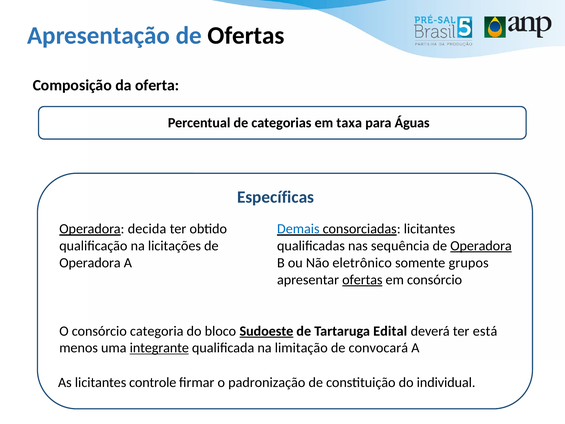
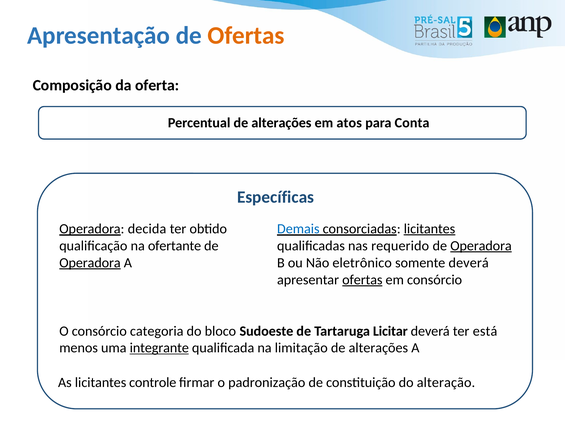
Ofertas colour: black -> orange (246, 36)
Percentual de categorias: categorias -> alterações (281, 123)
taxa: taxa -> atos (349, 123)
Águas: Águas -> Conta (412, 123)
licitantes underline: none -> present (430, 229)
licitações: licitações -> ofertante (175, 246)
sequência: sequência -> requerido (400, 246)
Operadora underline: none -> present (90, 263)
somente grupos: grupos -> deverá (469, 263)
Sudoeste underline: present -> none (266, 331)
Edital: Edital -> Licitar (390, 331)
convocará: convocará -> alterações (378, 348)
individual: individual -> alteração (446, 382)
